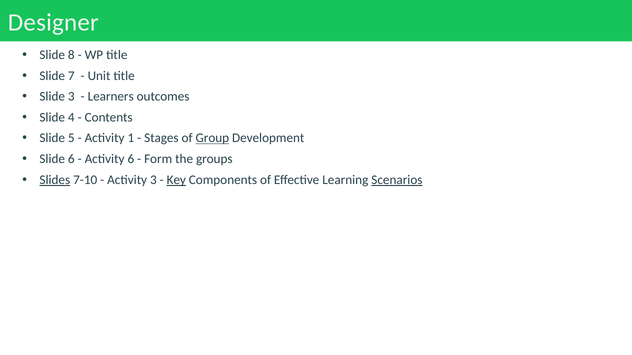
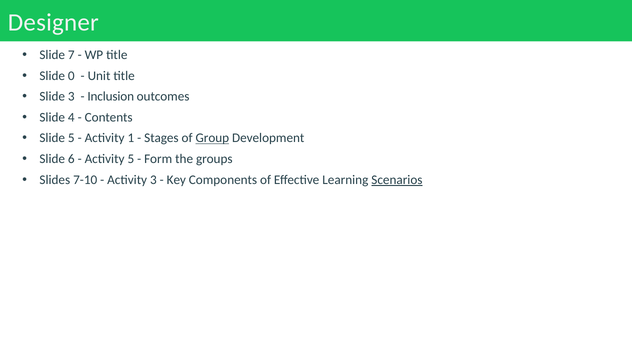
8: 8 -> 7 (71, 55)
7: 7 -> 0 (71, 76)
Learners: Learners -> Inclusion (111, 97)
Activity 6: 6 -> 5 (131, 159)
Slides underline: present -> none (55, 180)
Key underline: present -> none (176, 180)
